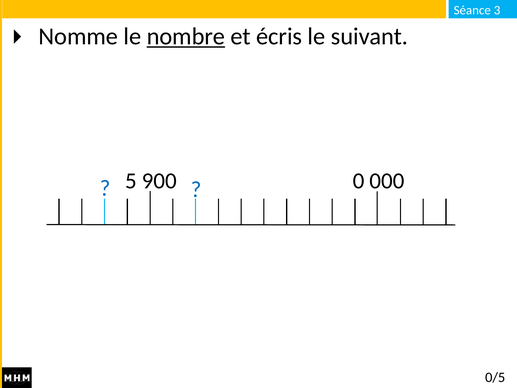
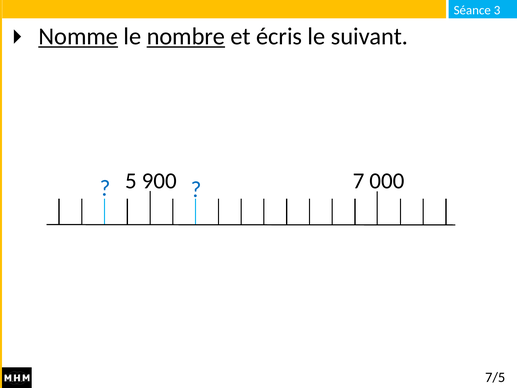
Nomme underline: none -> present (78, 36)
0: 0 -> 7 (359, 181)
0/5: 0/5 -> 7/5 (495, 377)
